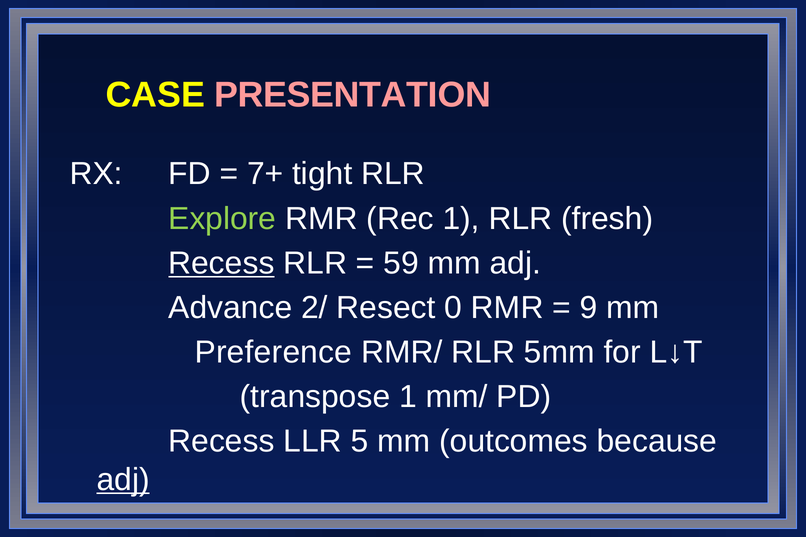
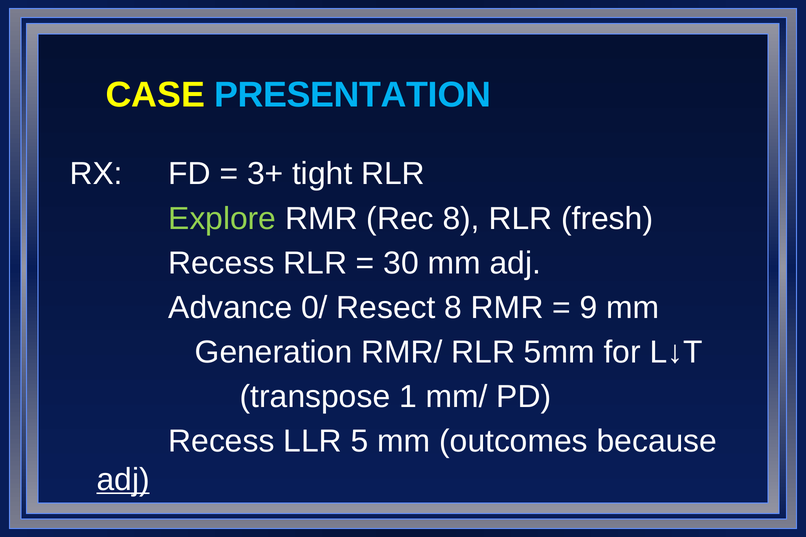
PRESENTATION colour: pink -> light blue (353, 95)
7+: 7+ -> 3+ (265, 174)
Rec 1: 1 -> 8 (461, 219)
Recess underline: present -> none (221, 263)
59: 59 -> 30 (401, 263)
2/: 2/ -> 0/ (314, 308)
Resect 0: 0 -> 8 (453, 308)
Preference: Preference -> Generation (274, 352)
